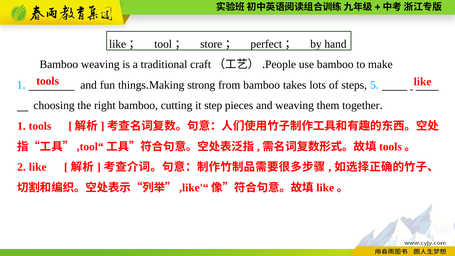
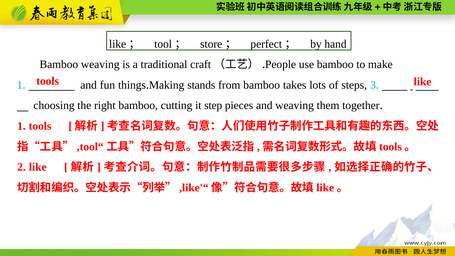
strong: strong -> stands (201, 85)
5: 5 -> 3 (373, 85)
